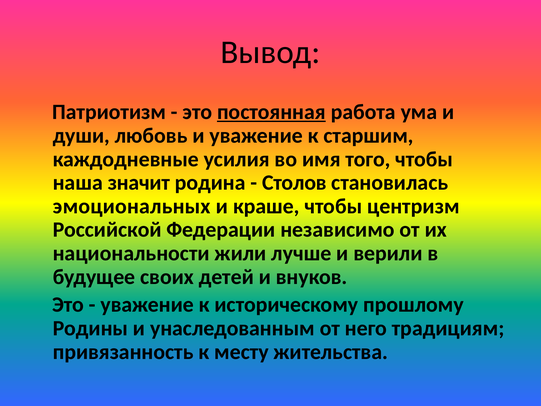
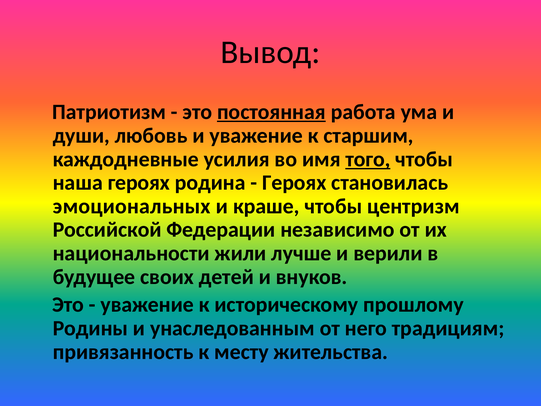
того underline: none -> present (368, 159)
наша значит: значит -> героях (139, 183)
Столов: Столов -> Героях (294, 183)
